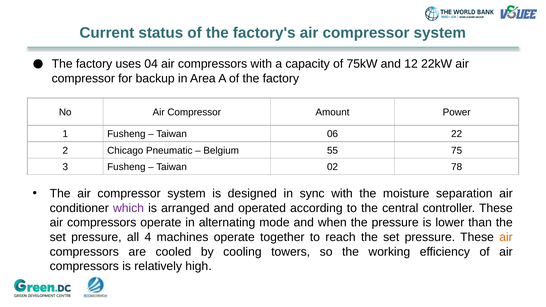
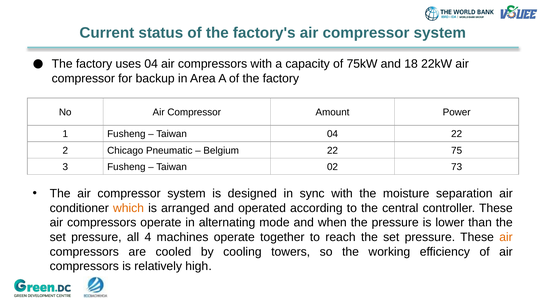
12: 12 -> 18 (411, 64)
Taiwan 06: 06 -> 04 (333, 134)
Belgium 55: 55 -> 22 (333, 151)
78: 78 -> 73 (457, 167)
which colour: purple -> orange (129, 208)
